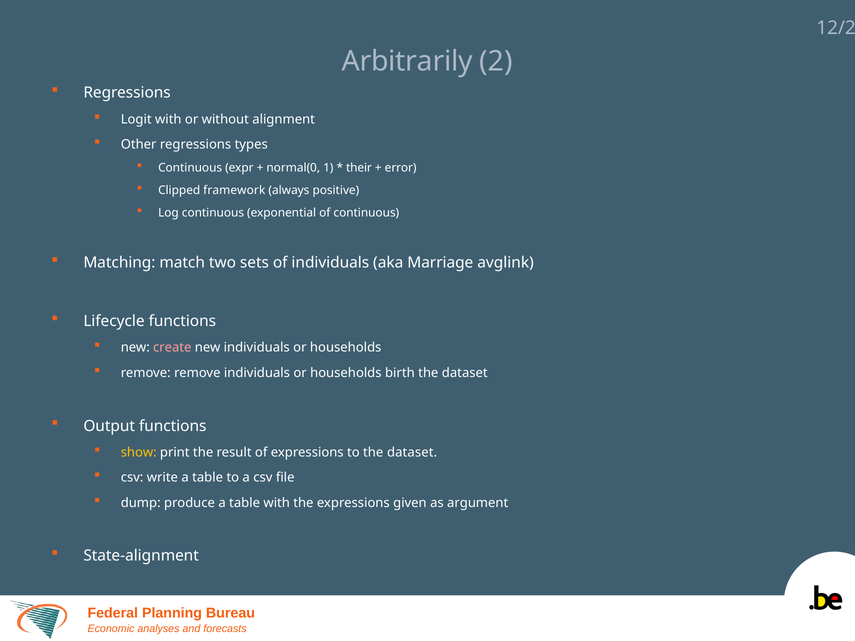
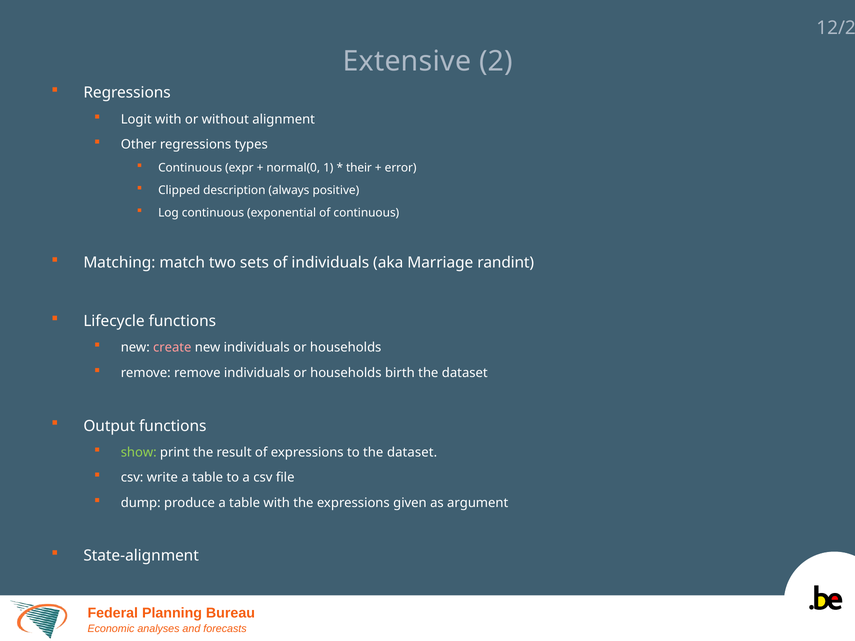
Arbitrarily: Arbitrarily -> Extensive (407, 61)
framework: framework -> description (234, 190)
avglink: avglink -> randint (506, 263)
show colour: yellow -> light green (139, 453)
